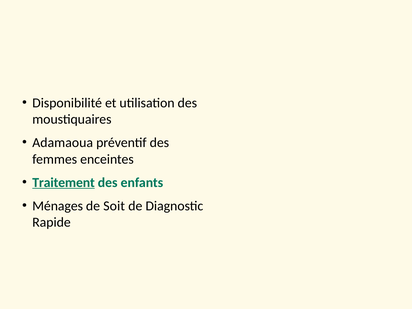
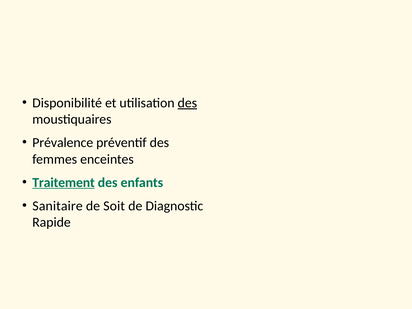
des underline: none -> present (187, 103)
Adamaoua: Adamaoua -> Prévalence (63, 143)
Ménages: Ménages -> Sanitaire (58, 206)
